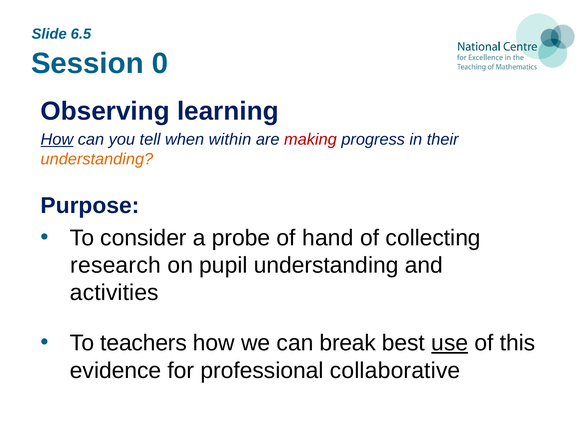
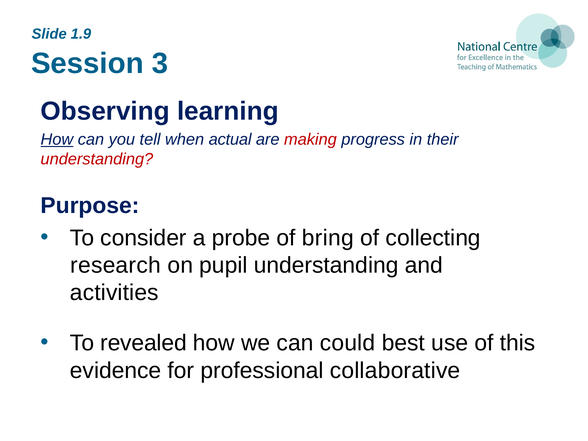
6.5: 6.5 -> 1.9 (81, 34)
0: 0 -> 3 (160, 63)
within: within -> actual (230, 139)
understanding colour: orange -> red (97, 159)
hand: hand -> bring (328, 238)
teachers: teachers -> revealed (144, 343)
break: break -> could (348, 343)
use underline: present -> none (450, 343)
